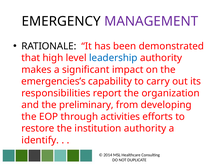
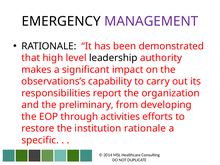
leadership colour: blue -> black (113, 58)
emergencies’s: emergencies’s -> observations’s (54, 81)
institution authority: authority -> rationale (145, 128)
identify: identify -> specific (40, 140)
